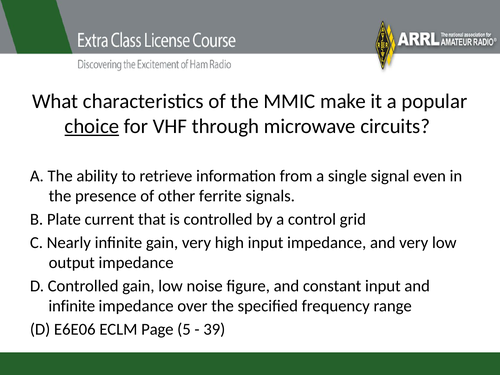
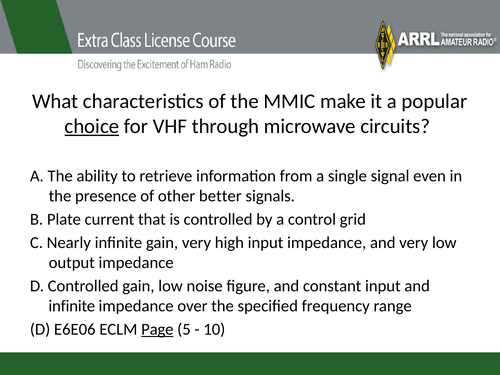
ferrite: ferrite -> better (220, 196)
Page underline: none -> present (157, 329)
39: 39 -> 10 (214, 329)
